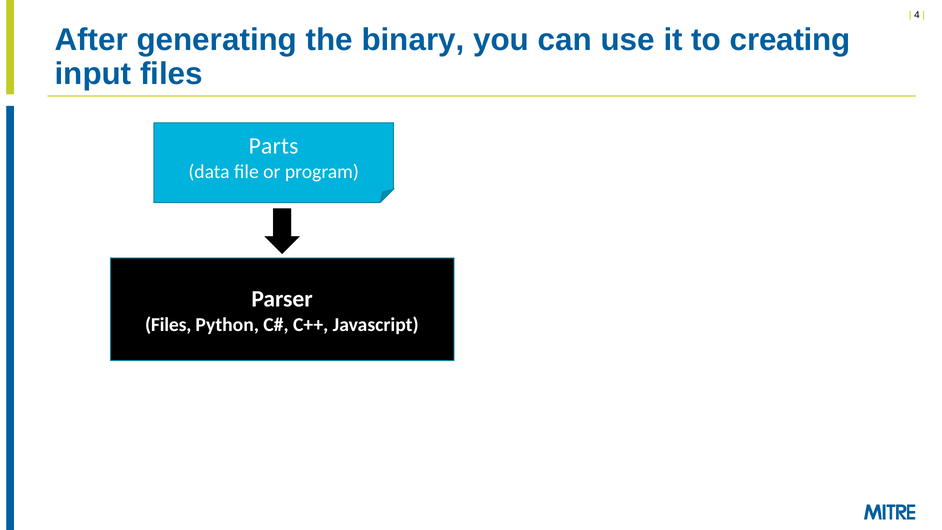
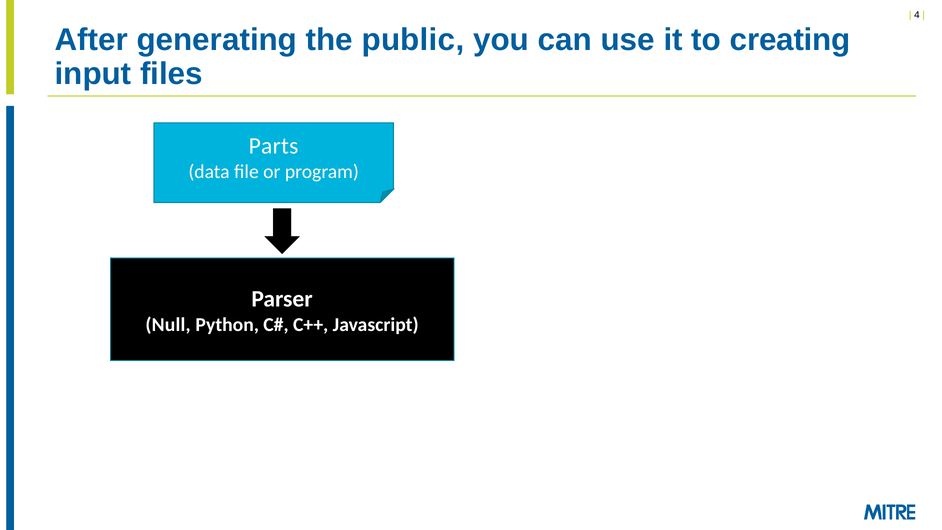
binary: binary -> public (413, 40)
Files: Files -> Null (168, 325)
